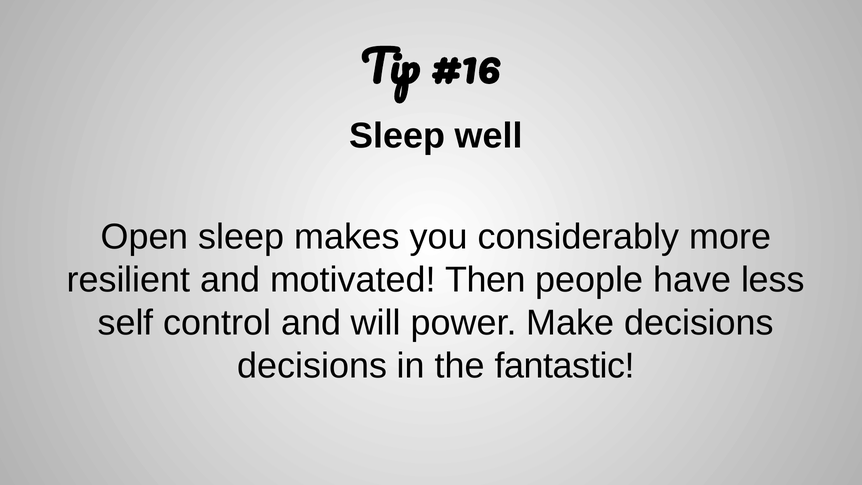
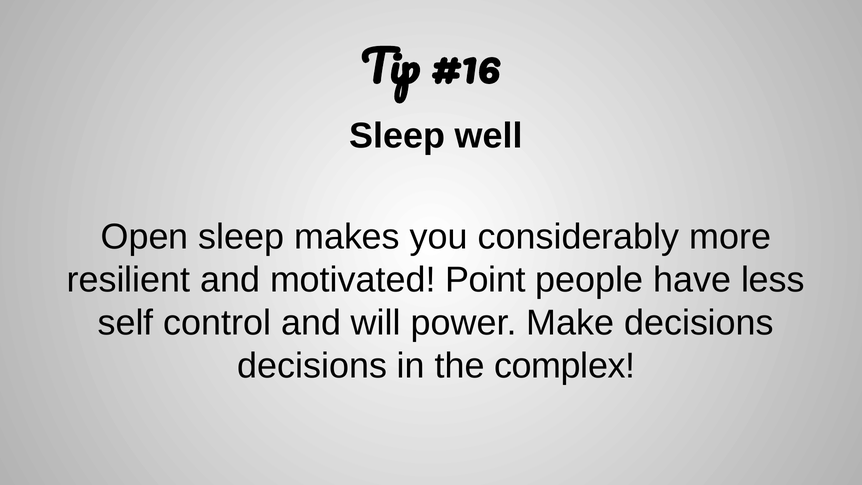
Then: Then -> Point (485, 280)
fantastic: fantastic -> complex (565, 366)
